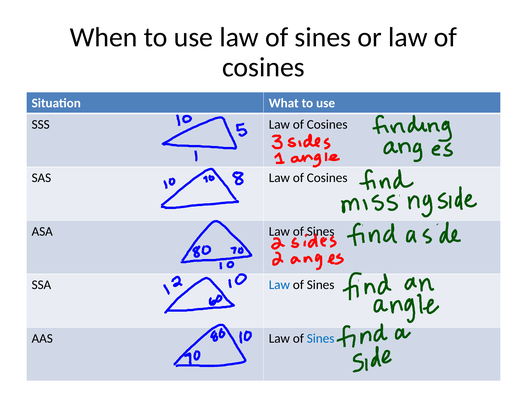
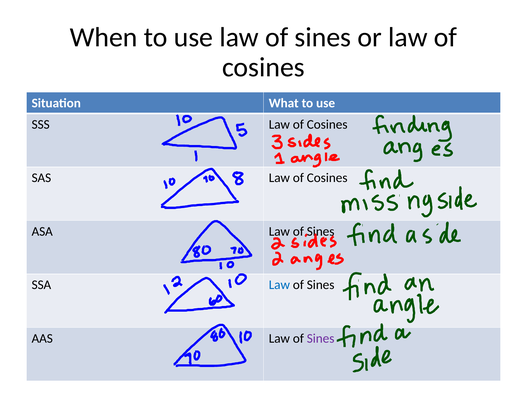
Sines colour: blue -> purple (321, 339)
